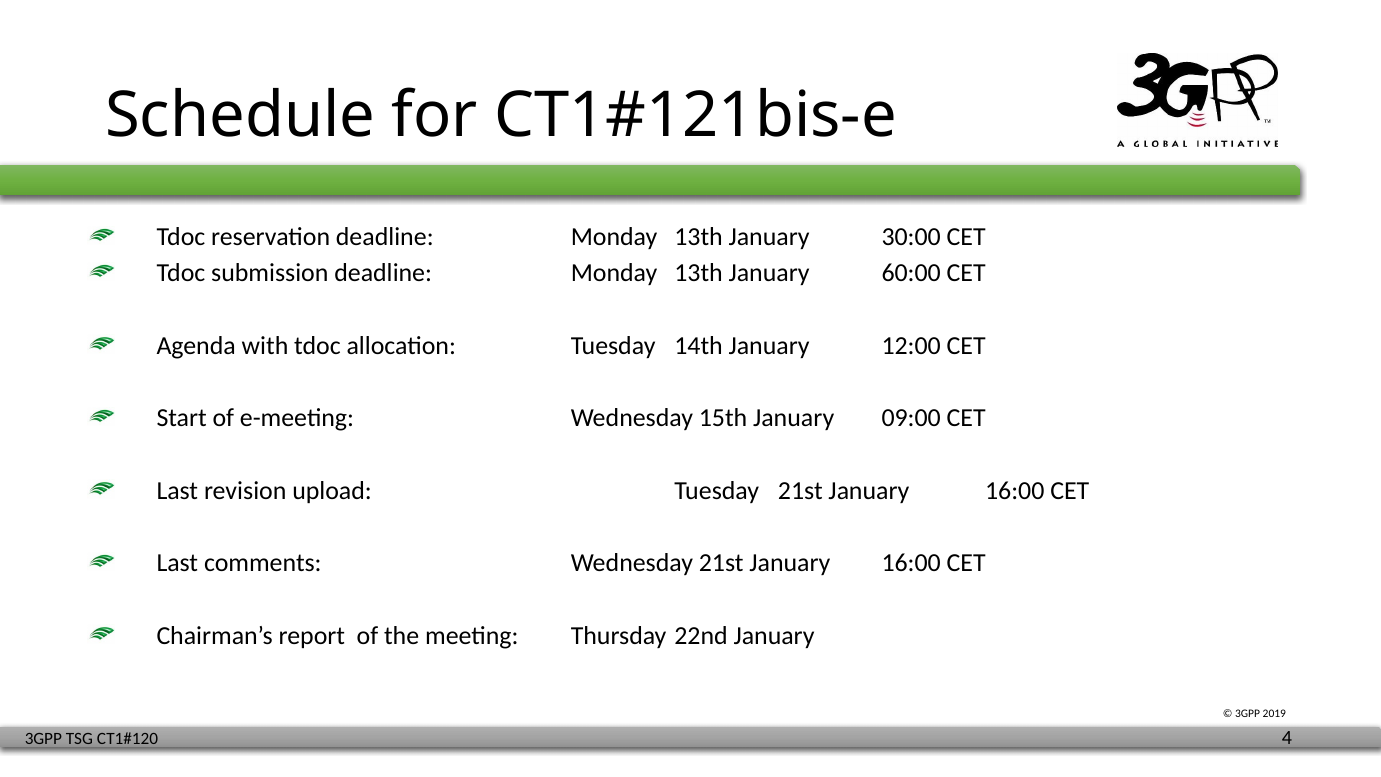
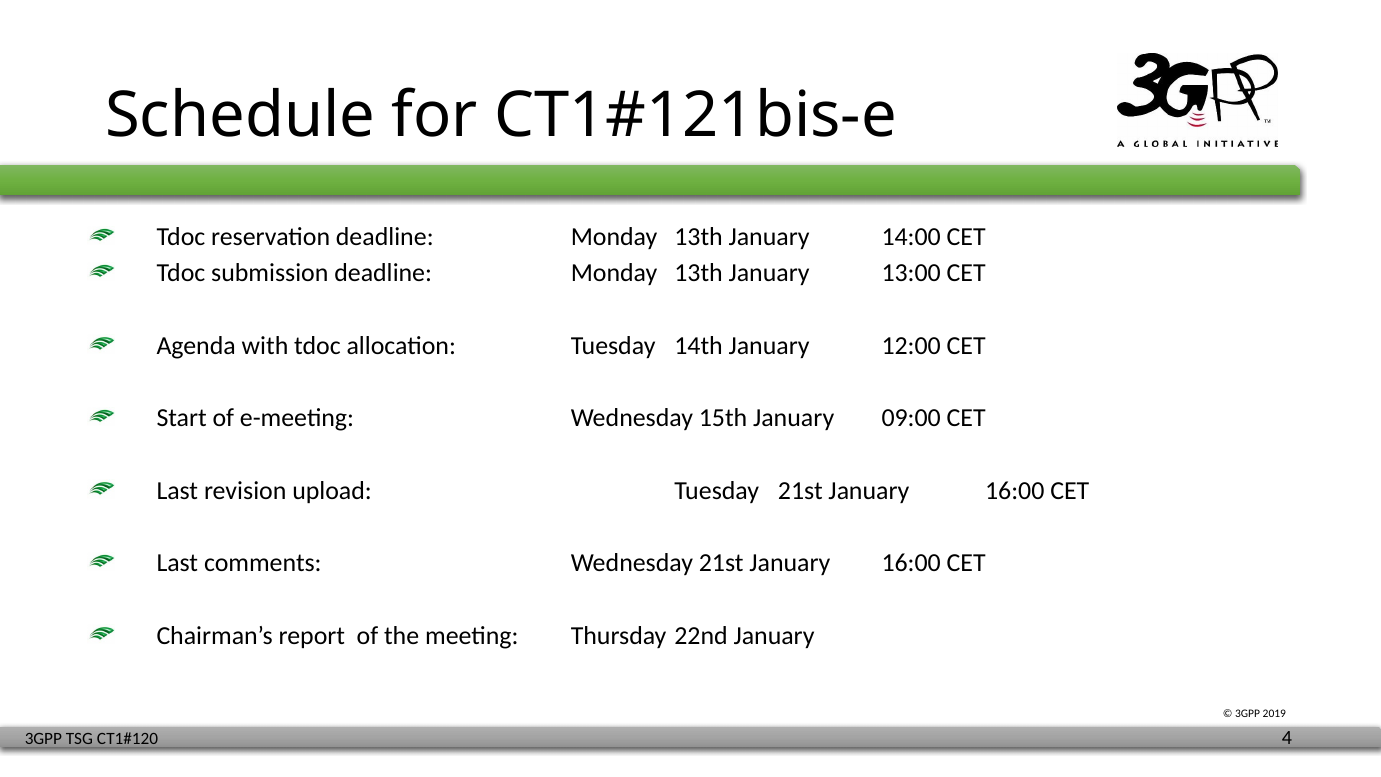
30:00: 30:00 -> 14:00 (911, 237)
60:00: 60:00 -> 13:00 (911, 273)
